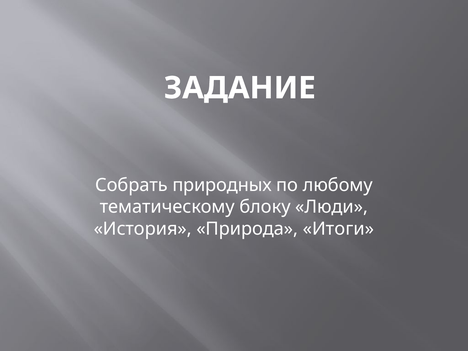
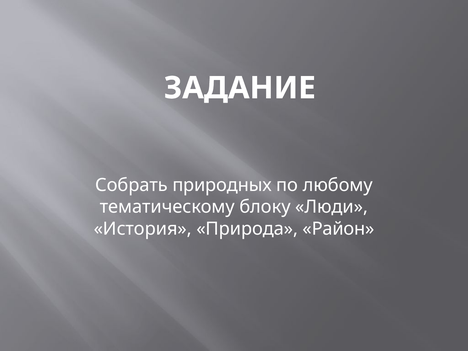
Итоги: Итоги -> Район (339, 229)
